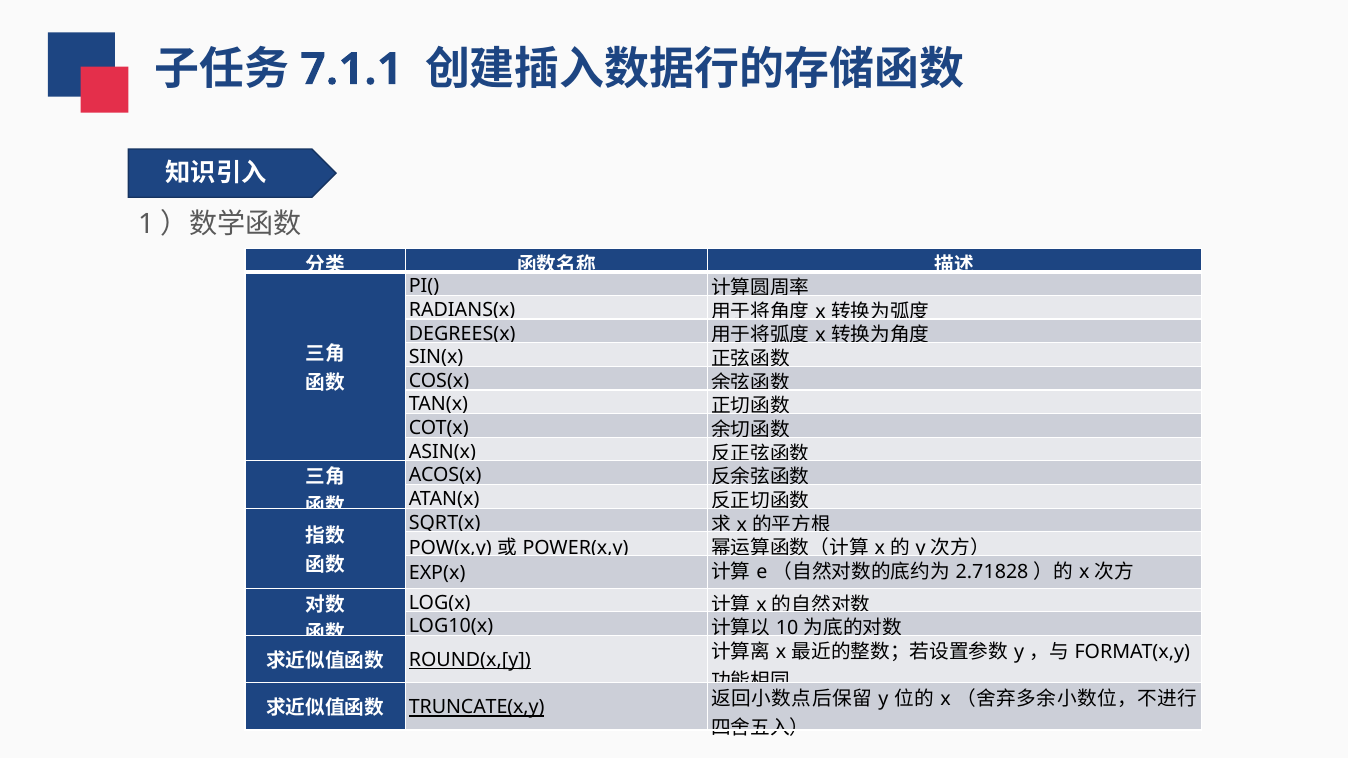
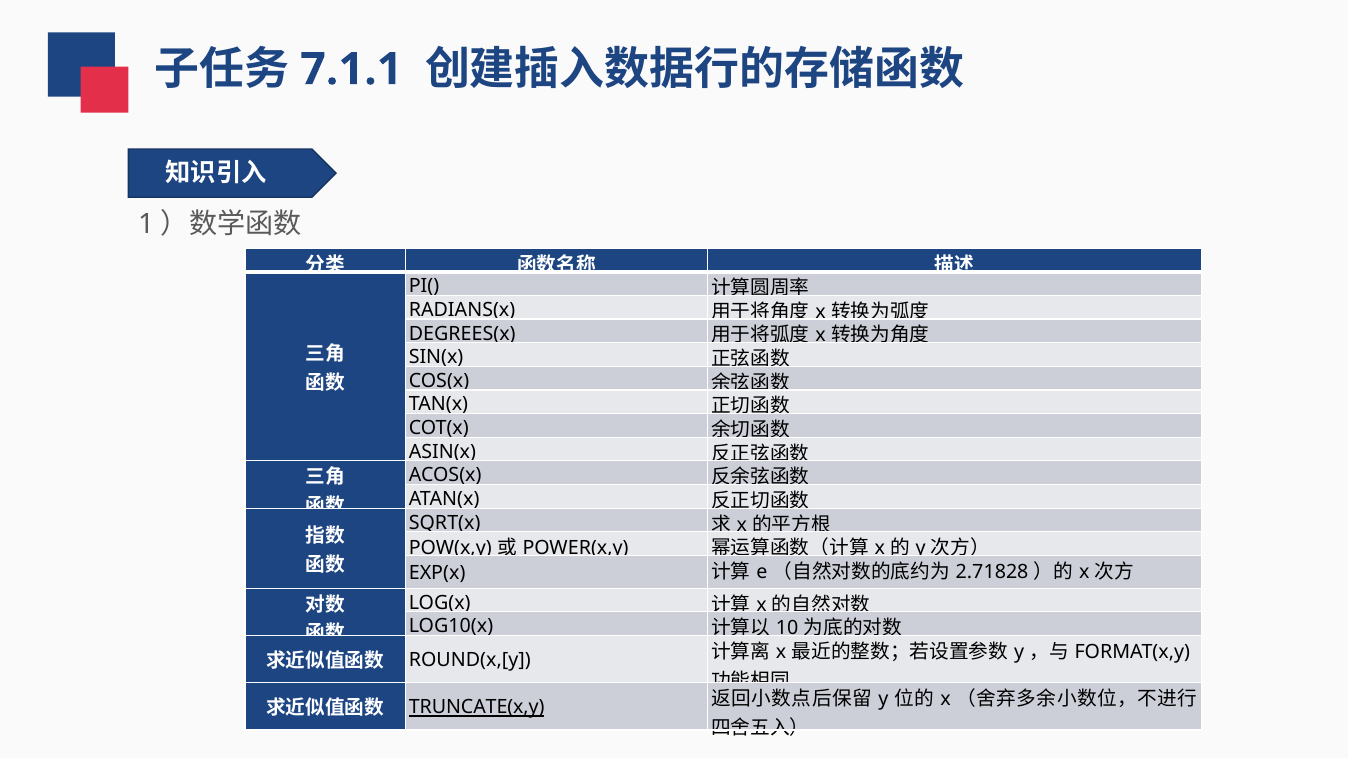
ROUND(x,[y underline: present -> none (470, 660)
